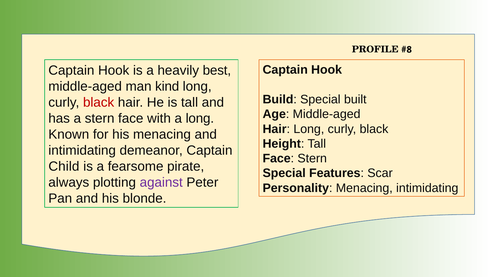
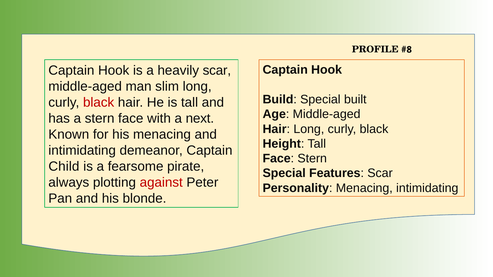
heavily best: best -> scar (217, 71)
kind: kind -> slim (167, 87)
a long: long -> next (200, 119)
against colour: purple -> red (161, 183)
